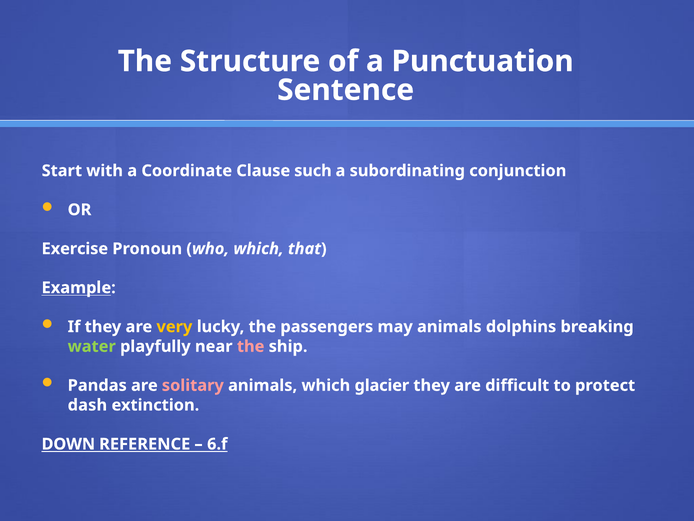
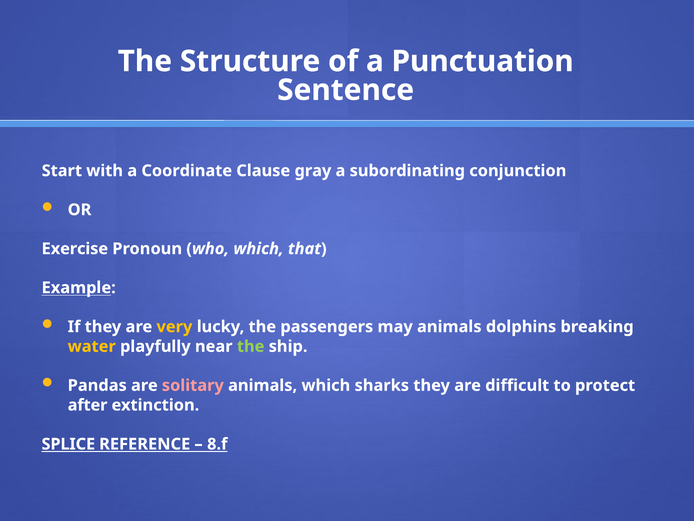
such: such -> gray (313, 171)
water colour: light green -> yellow (92, 346)
the colour: pink -> light green (251, 346)
glacier: glacier -> sharks (382, 385)
dash: dash -> after (88, 405)
DOWN: DOWN -> SPLICE (68, 444)
6.f: 6.f -> 8.f (217, 444)
